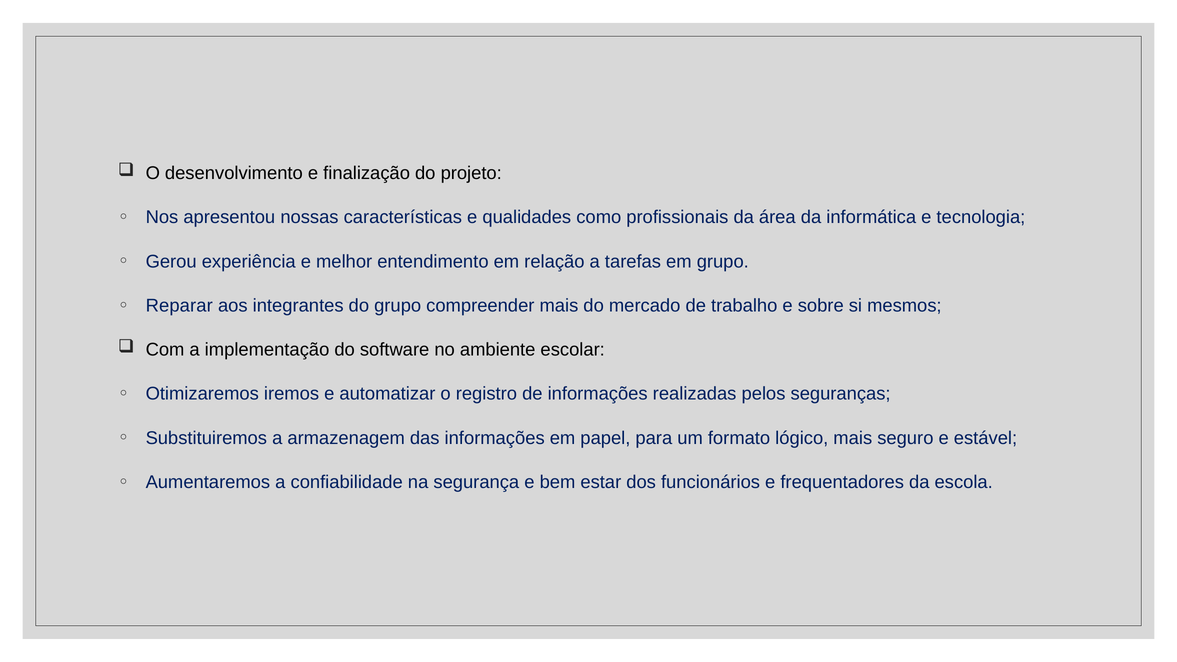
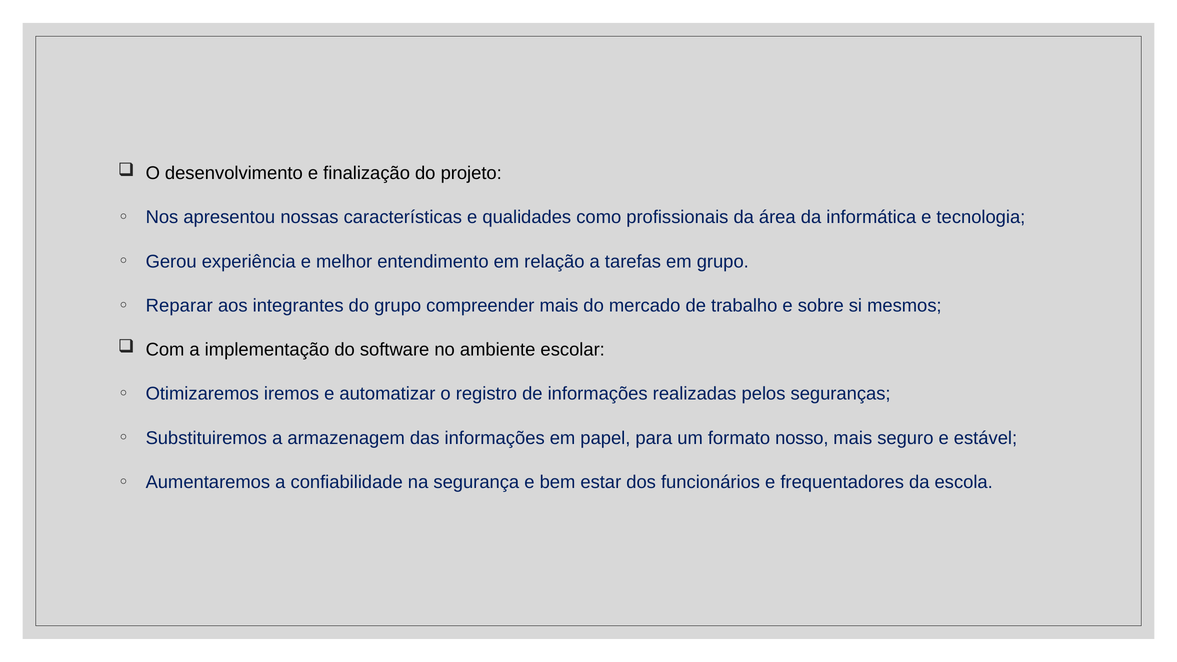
lógico: lógico -> nosso (802, 438)
